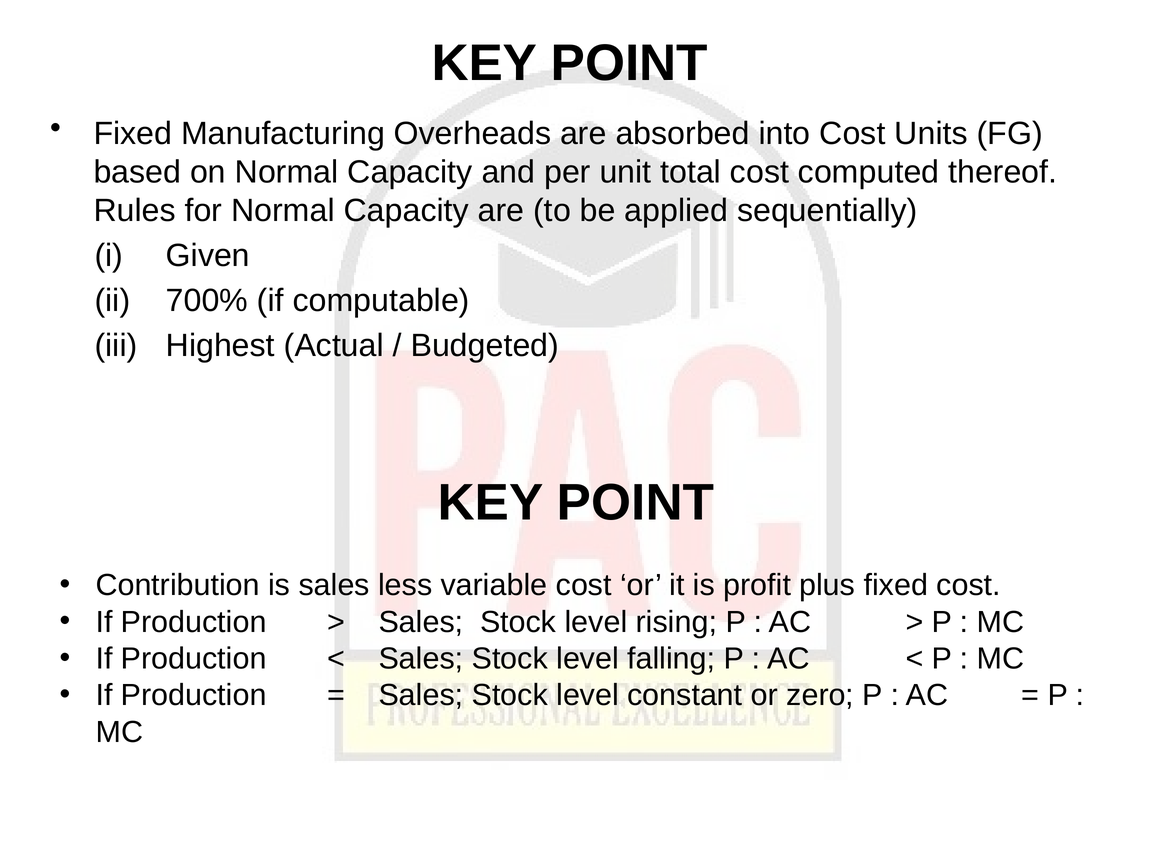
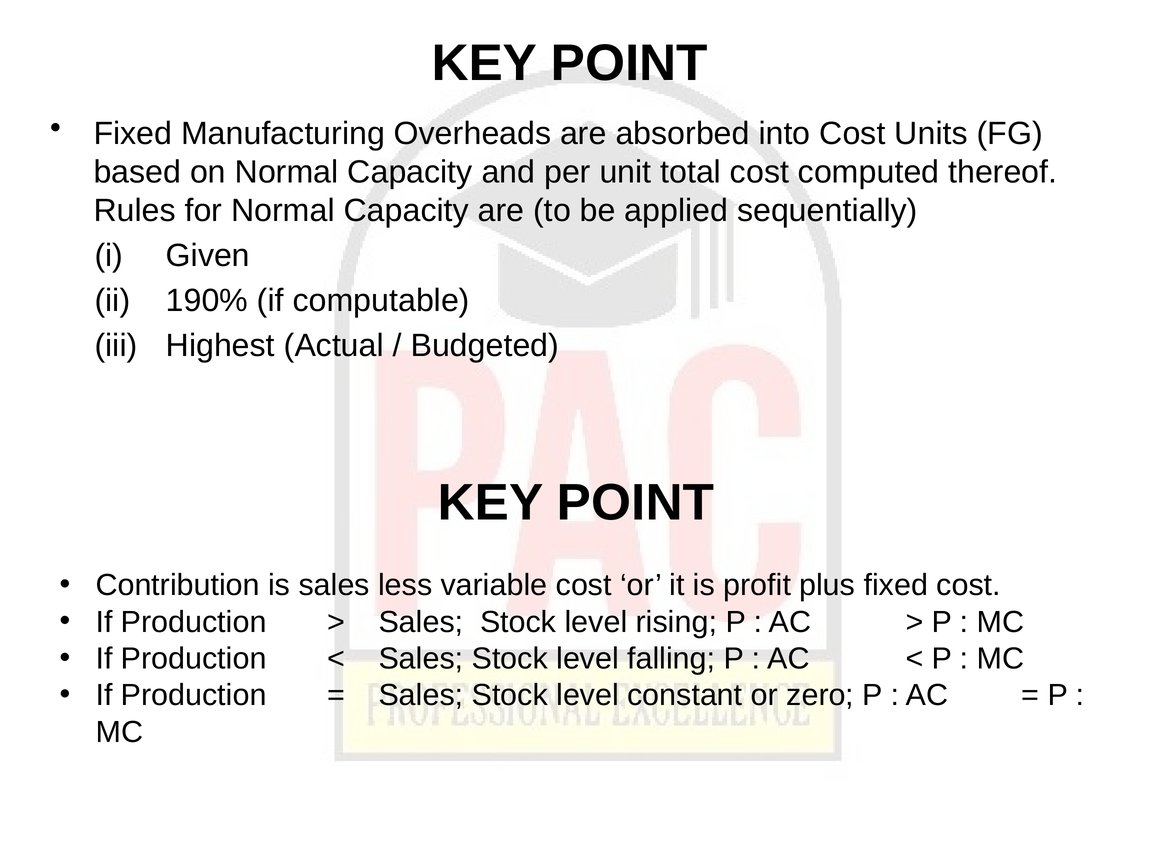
700%: 700% -> 190% (207, 301)
